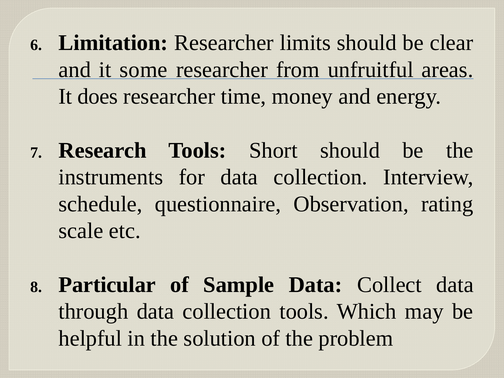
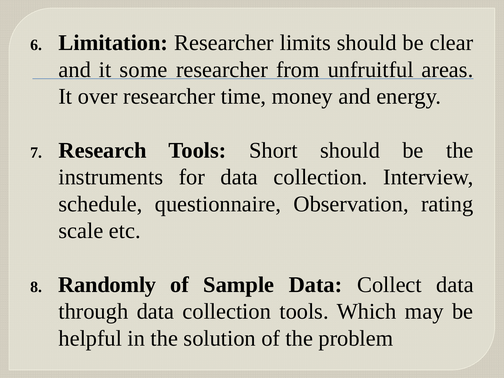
does: does -> over (98, 97)
Particular: Particular -> Randomly (107, 285)
